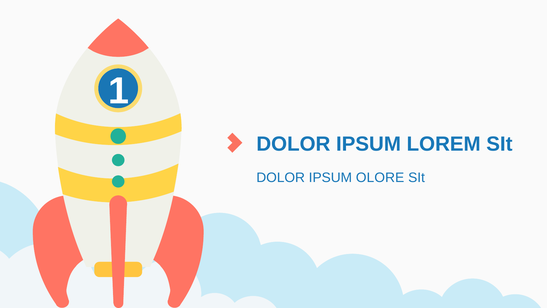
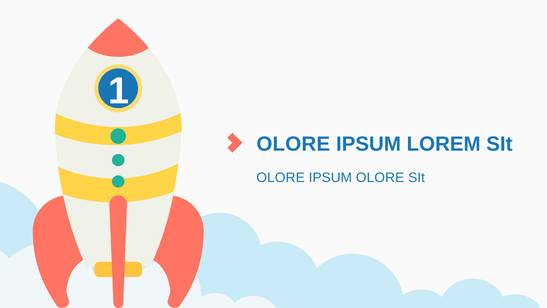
DOLOR: DOLOR -> OLORE (293, 144)
DOLOR: DOLOR -> OLORE (281, 177)
